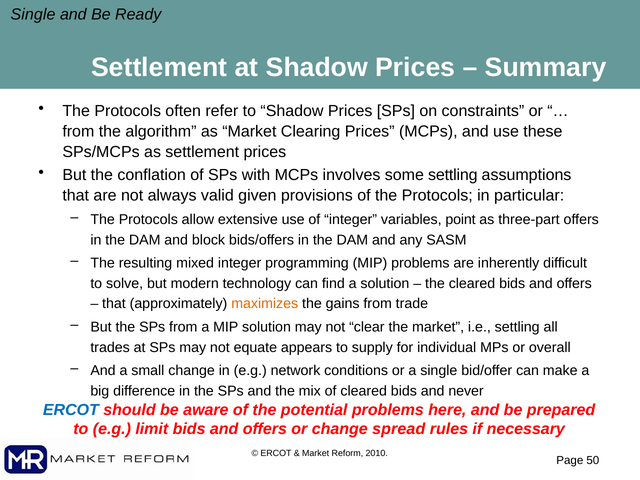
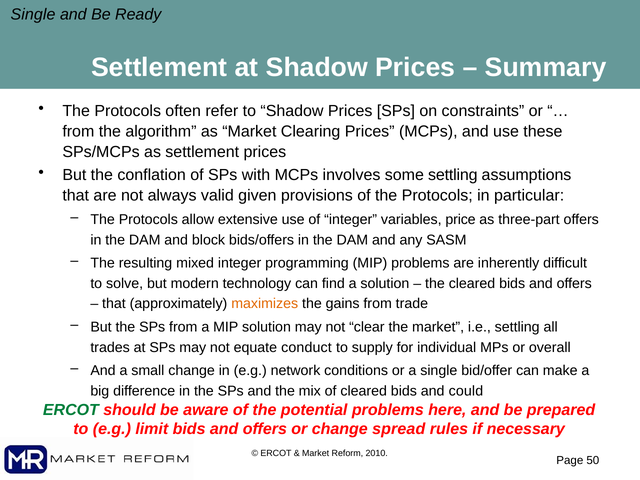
point: point -> price (461, 219)
appears: appears -> conduct (306, 347)
never: never -> could (466, 391)
ERCOT colour: blue -> green (71, 410)
